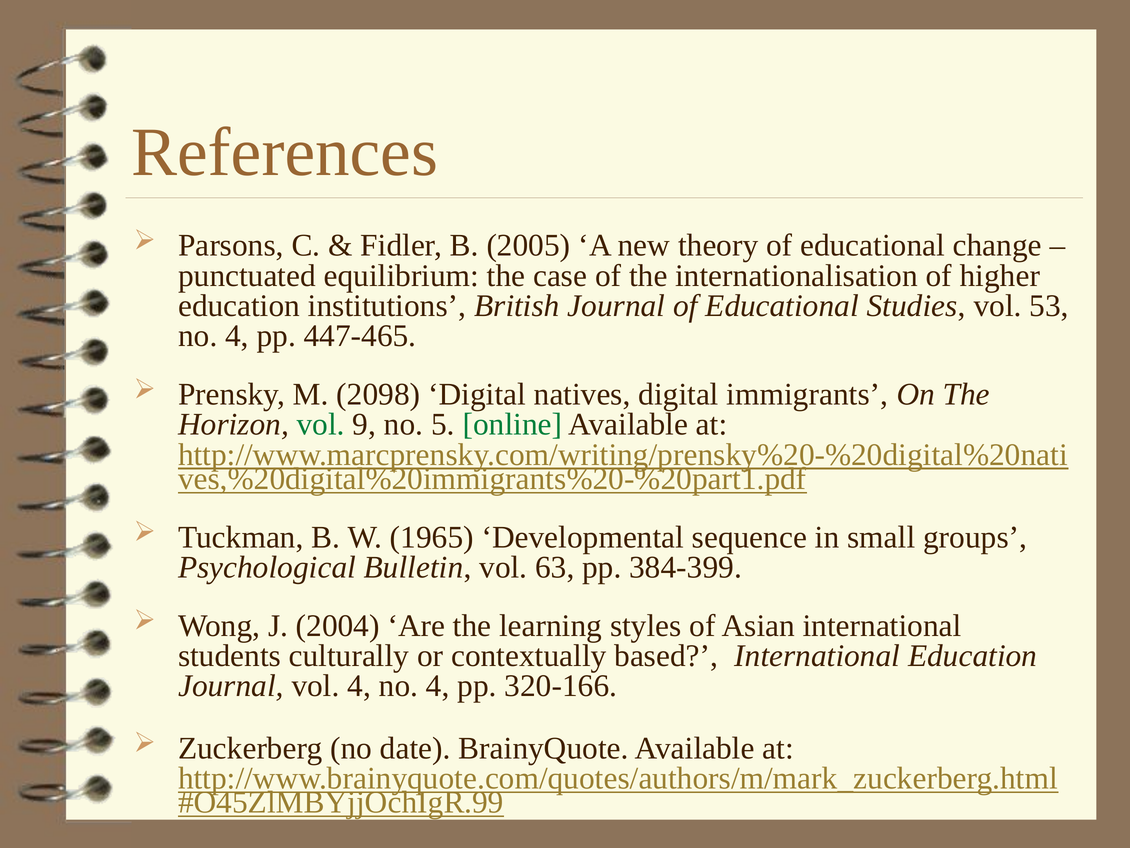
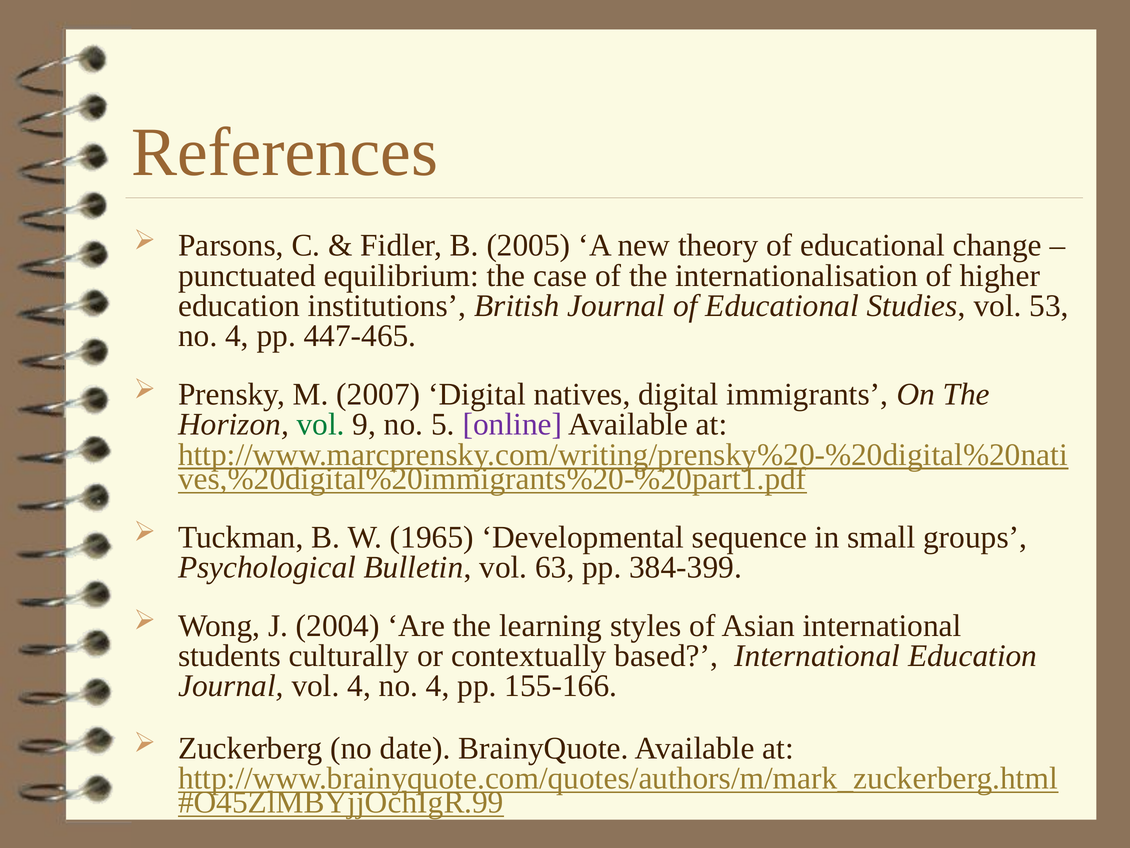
2098: 2098 -> 2007 (378, 394)
online colour: green -> purple (512, 424)
320-166: 320-166 -> 155-166 (561, 686)
